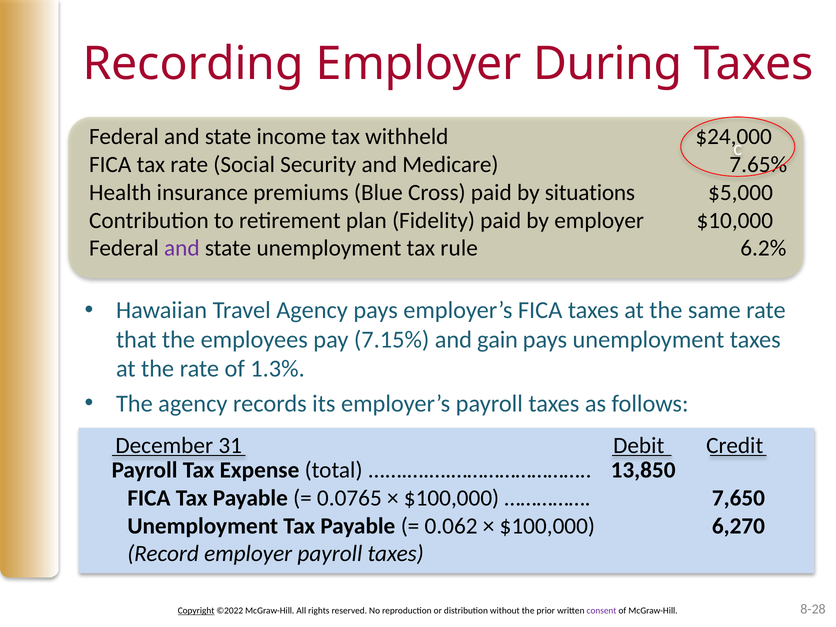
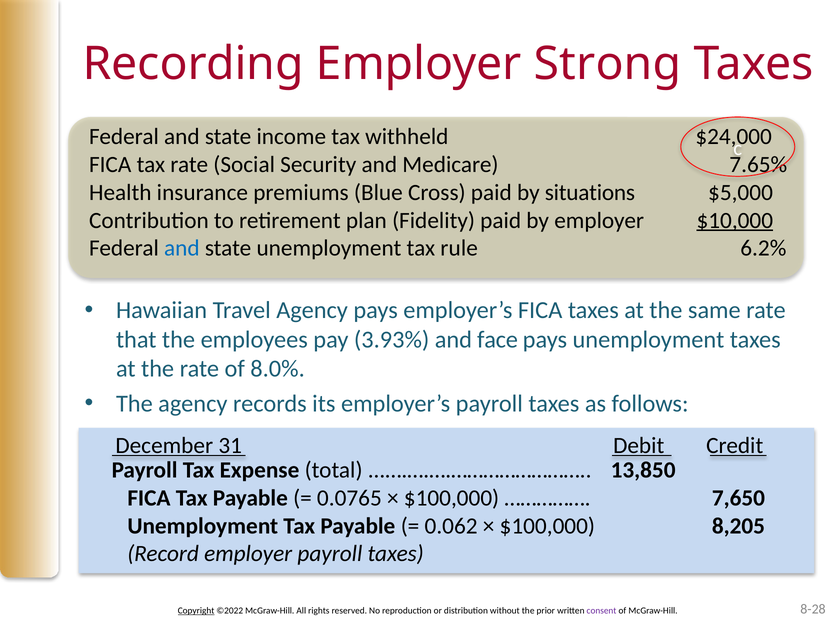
During: During -> Strong (607, 64)
$10,000 underline: none -> present (735, 220)
and colour: purple -> blue (182, 248)
7.15%: 7.15% -> 3.93% (392, 340)
gain: gain -> face (498, 340)
1.3%: 1.3% -> 8.0% (278, 369)
6,270: 6,270 -> 8,205 (738, 526)
